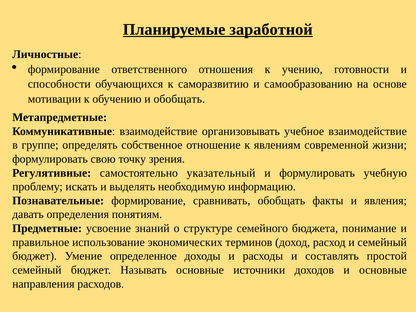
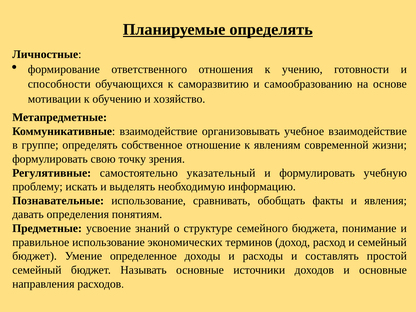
Планируемые заработной: заработной -> определять (271, 29)
и обобщать: обобщать -> хозяйство (179, 99)
Познавательные формирование: формирование -> использование (149, 201)
